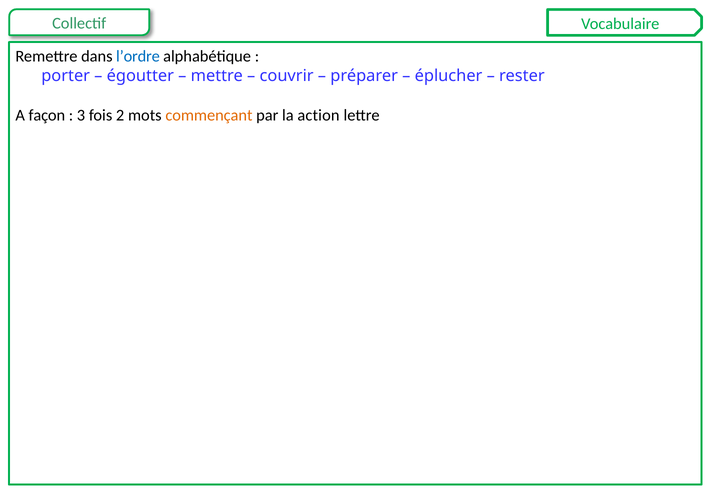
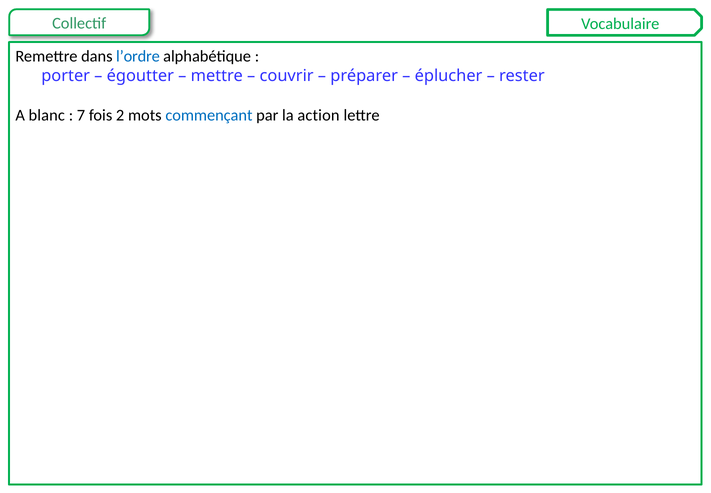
façon: façon -> blanc (47, 115)
3: 3 -> 7 (81, 115)
commençant colour: orange -> blue (209, 115)
